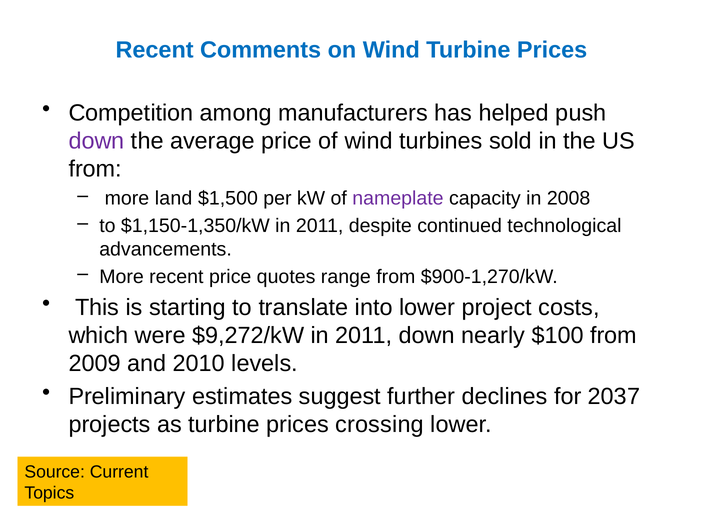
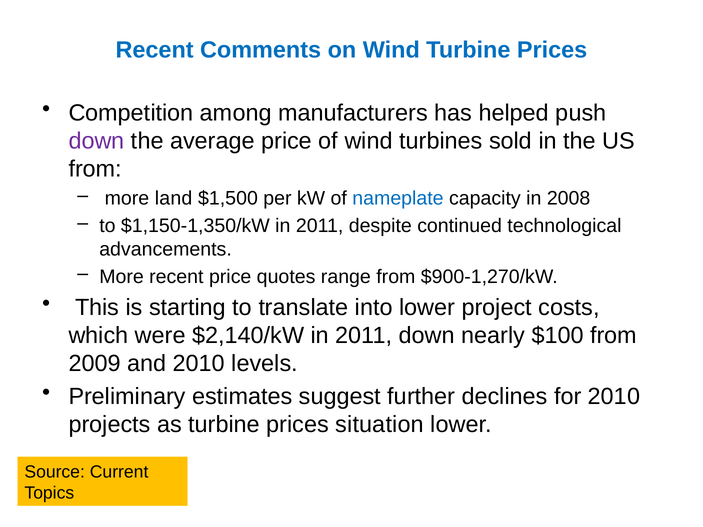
nameplate colour: purple -> blue (398, 199)
$9,272/kW: $9,272/kW -> $2,140/kW (248, 336)
for 2037: 2037 -> 2010 (614, 397)
crossing: crossing -> situation (380, 425)
